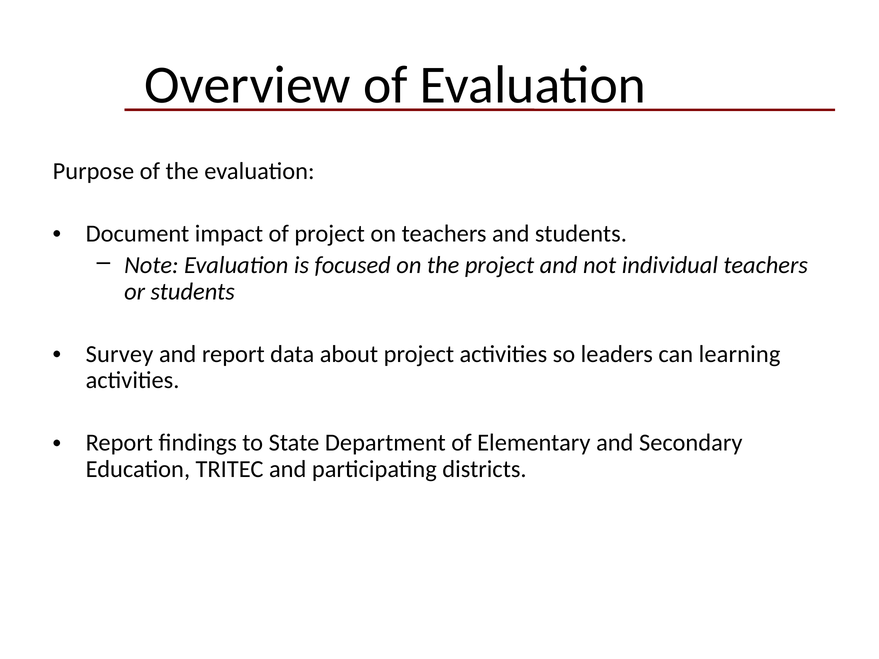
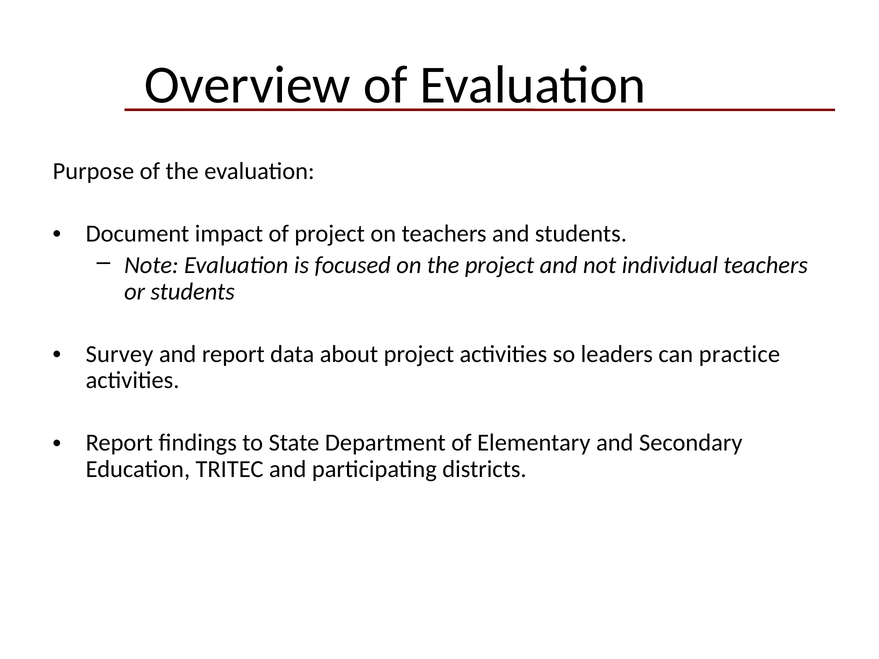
learning: learning -> practice (739, 354)
